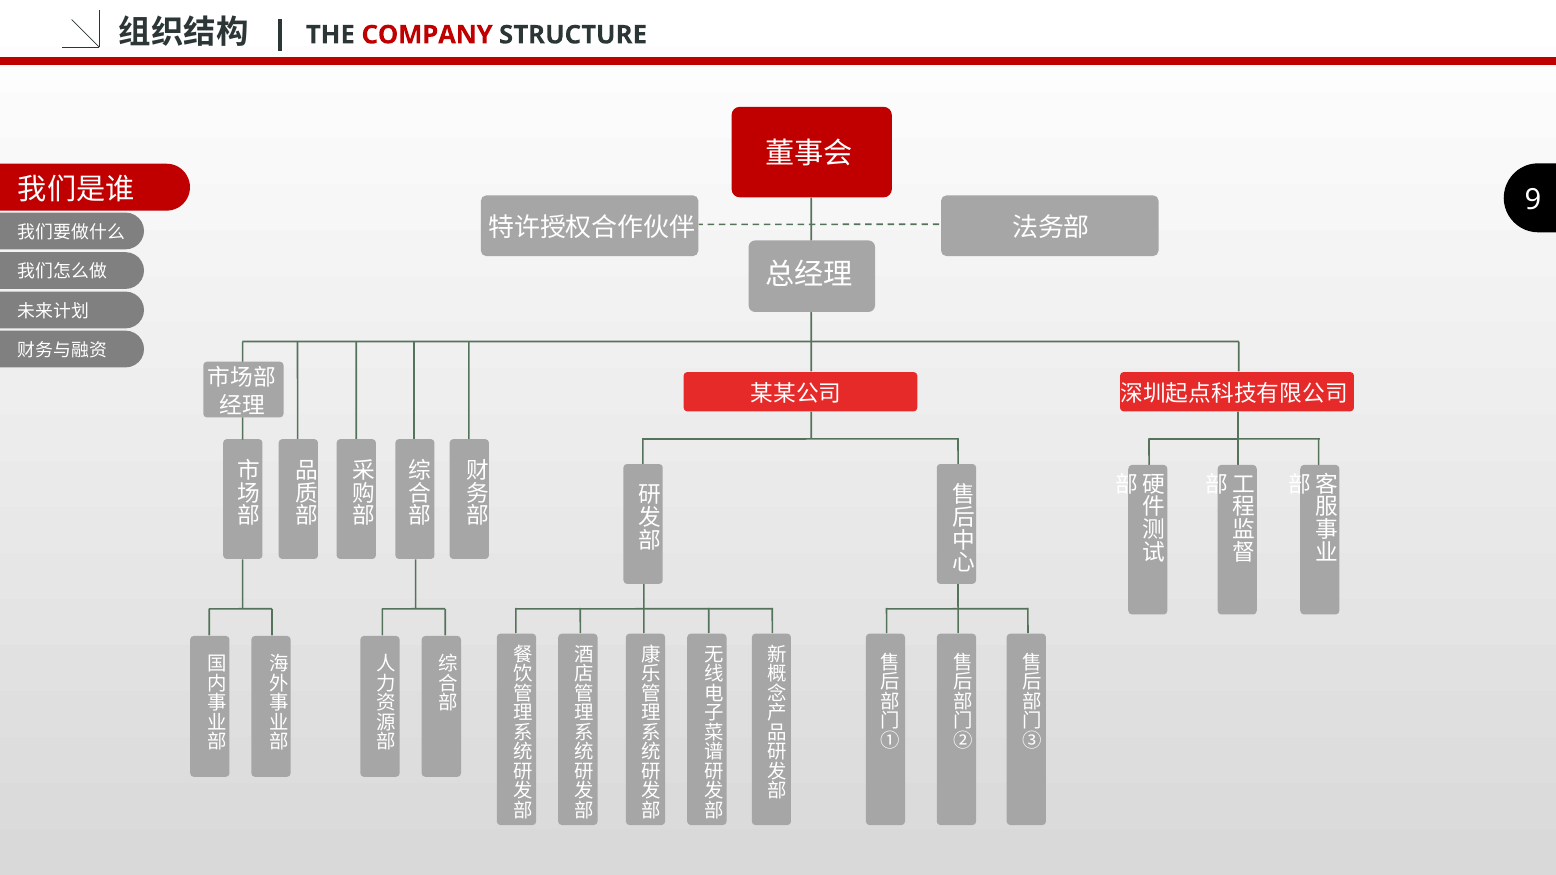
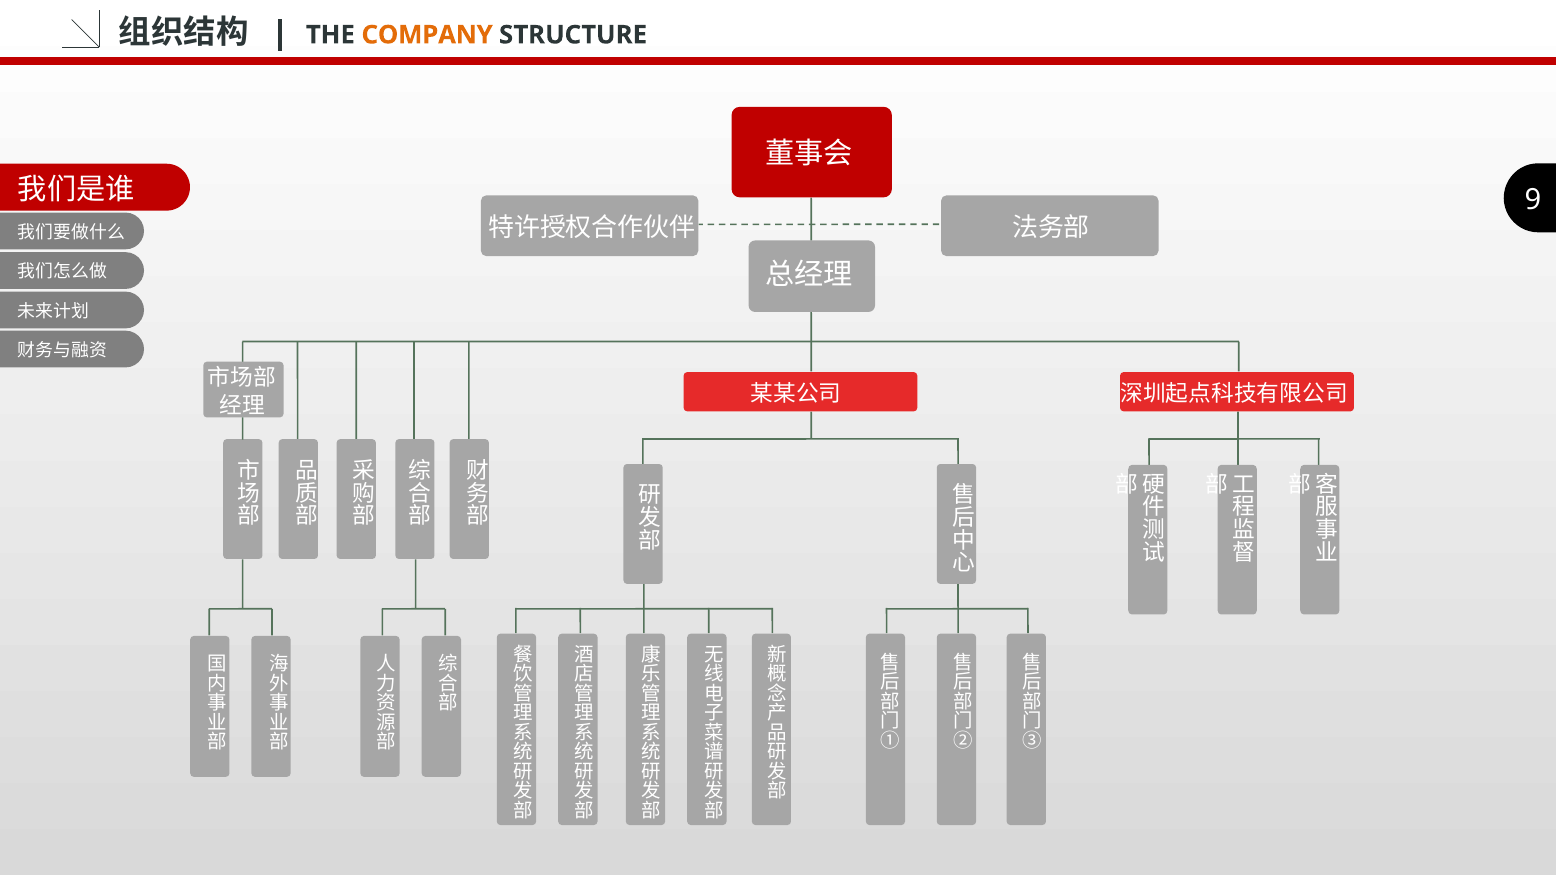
COMPANY colour: red -> orange (427, 35)
